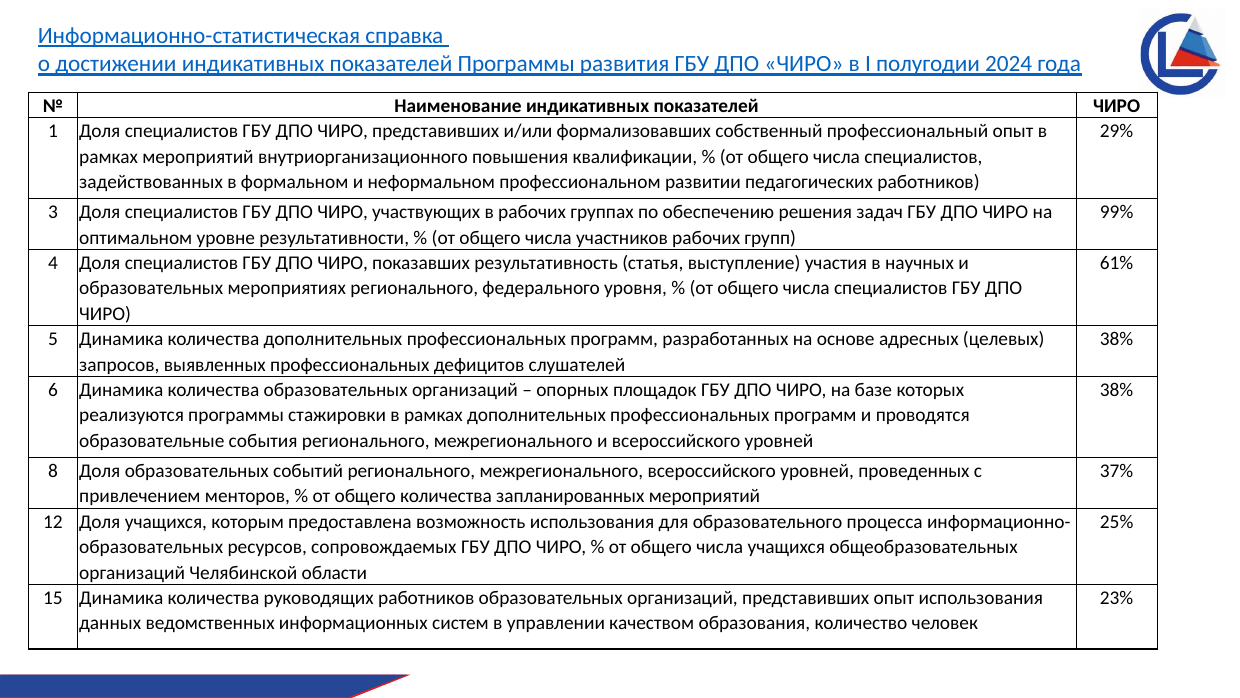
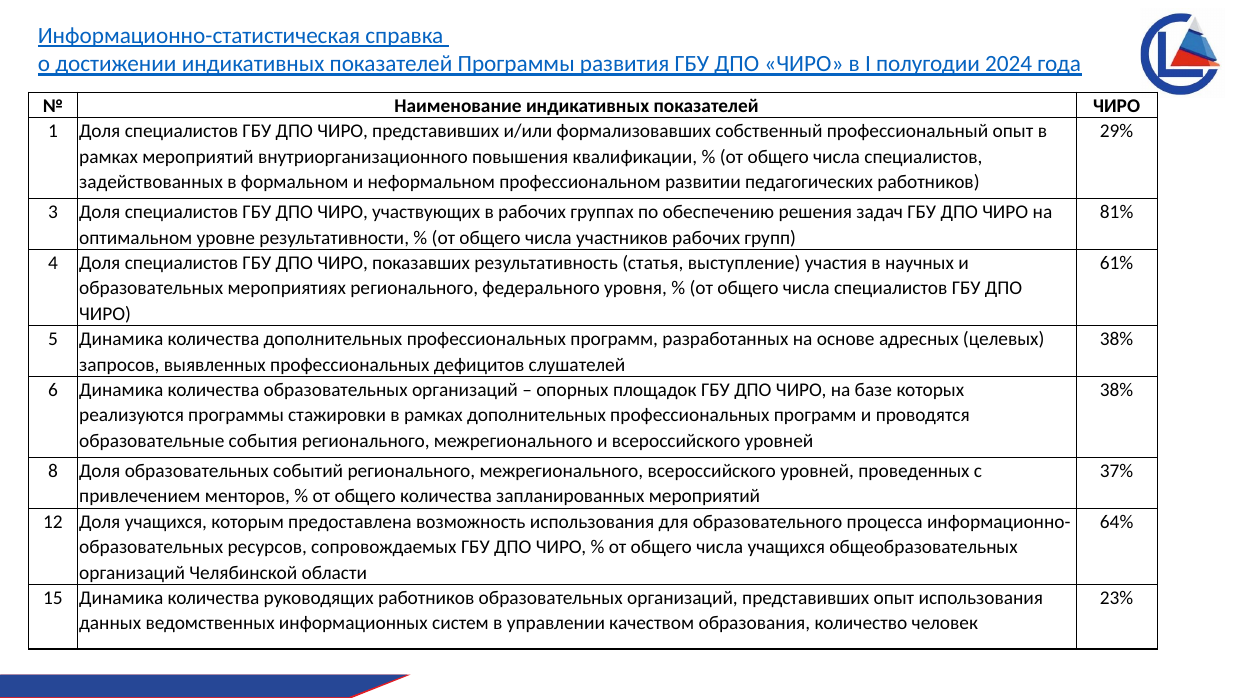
99%: 99% -> 81% (1117, 212)
25%: 25% -> 64% (1117, 522)
